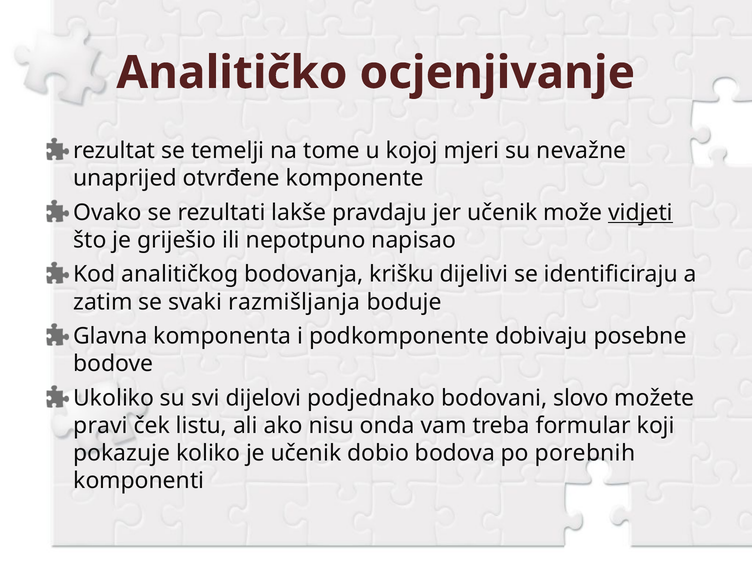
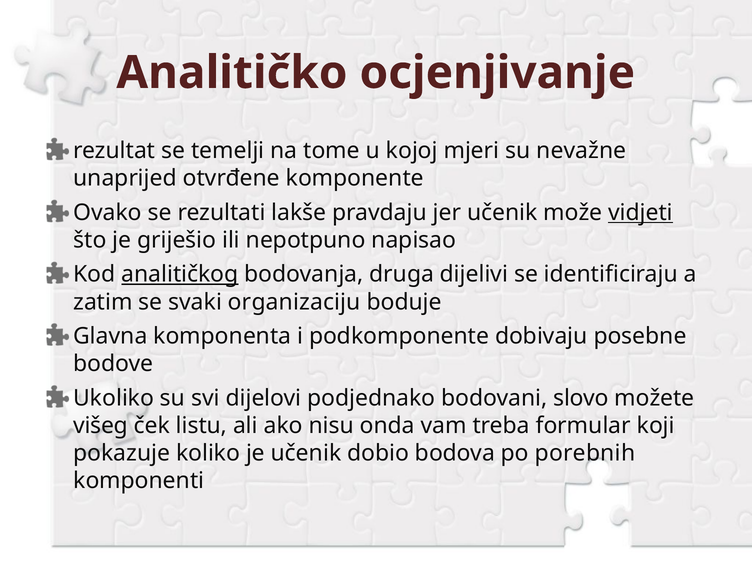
analitičkog underline: none -> present (180, 274)
krišku: krišku -> druga (402, 274)
razmišljanja: razmišljanja -> organizaciju (294, 302)
pravi: pravi -> višeg (101, 426)
